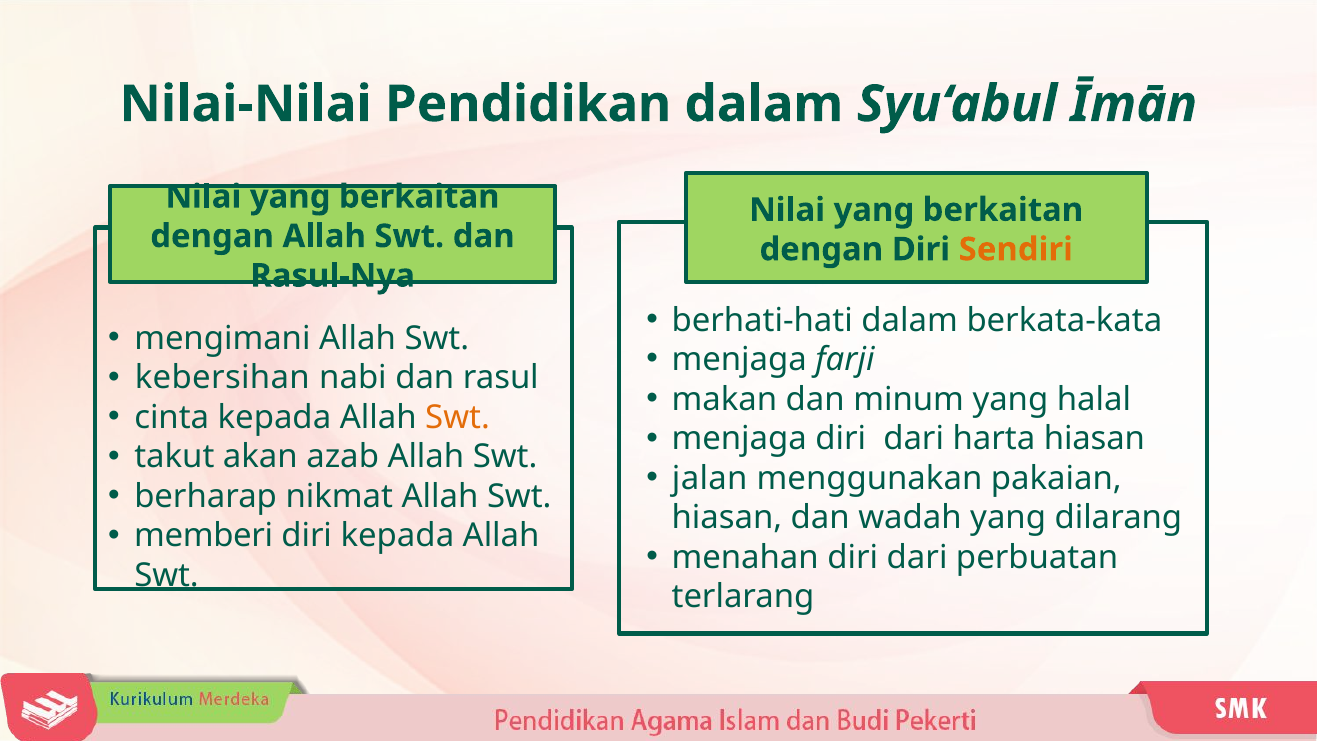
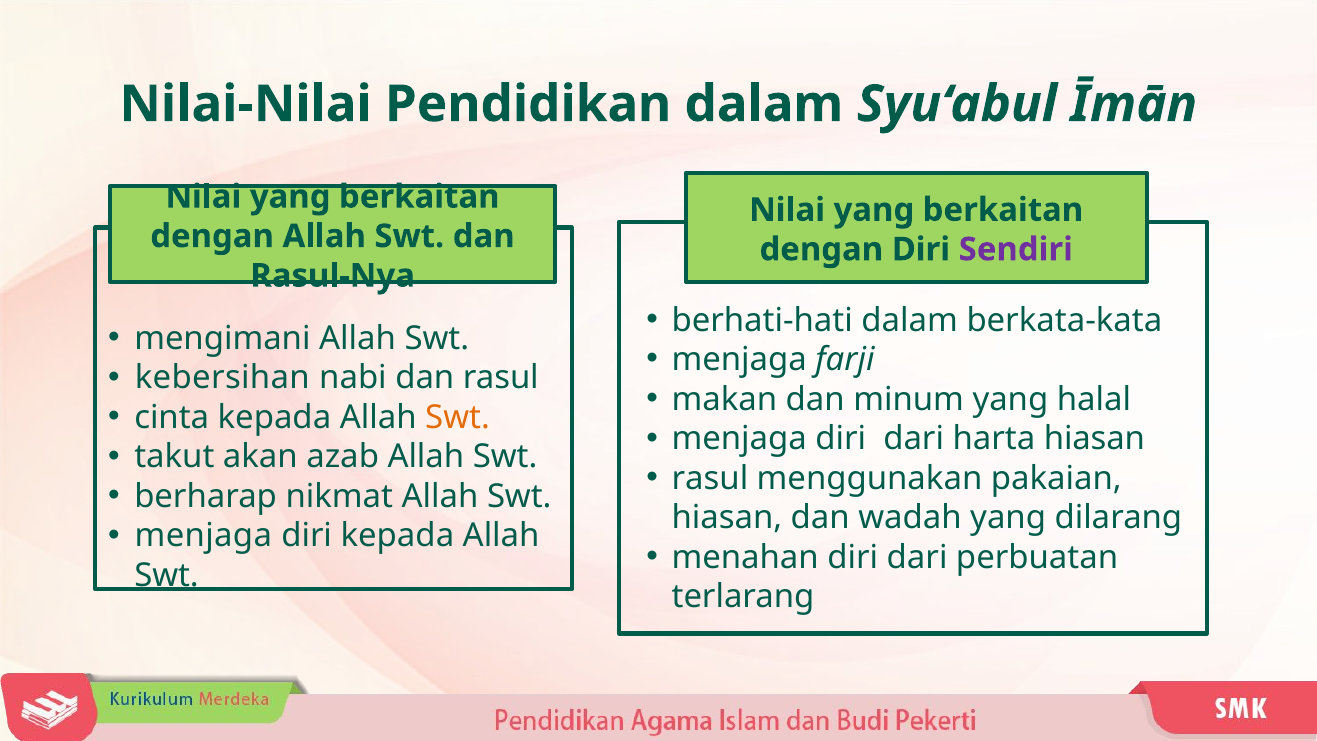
Sendiri colour: orange -> purple (1016, 249)
jalan: jalan -> rasul (710, 478)
memberi: memberi -> menjaga (203, 536)
